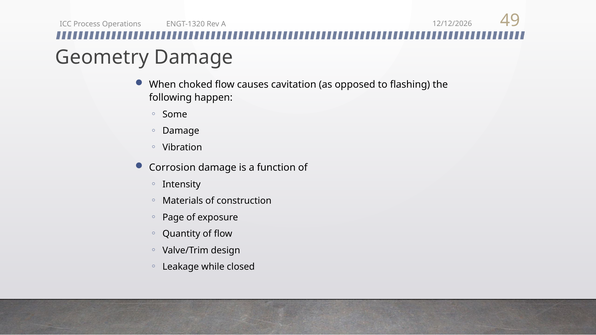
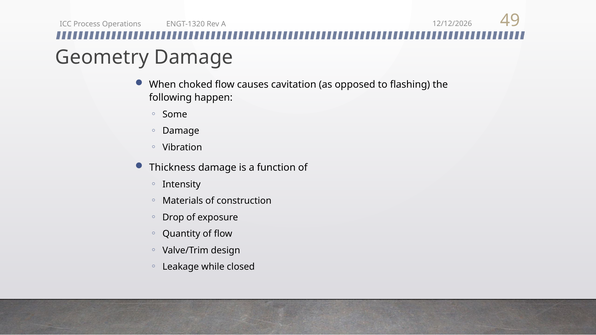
Corrosion: Corrosion -> Thickness (172, 168)
Page: Page -> Drop (173, 218)
